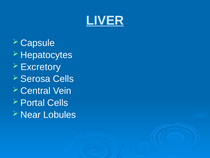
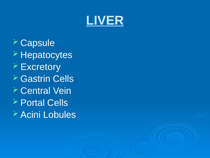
Serosa: Serosa -> Gastrin (35, 79)
Near: Near -> Acini (31, 115)
